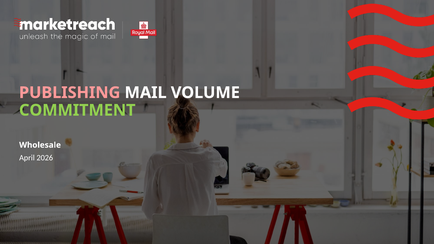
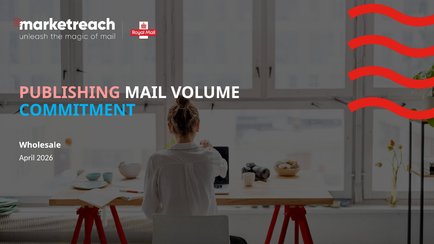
COMMITMENT colour: light green -> light blue (77, 110)
